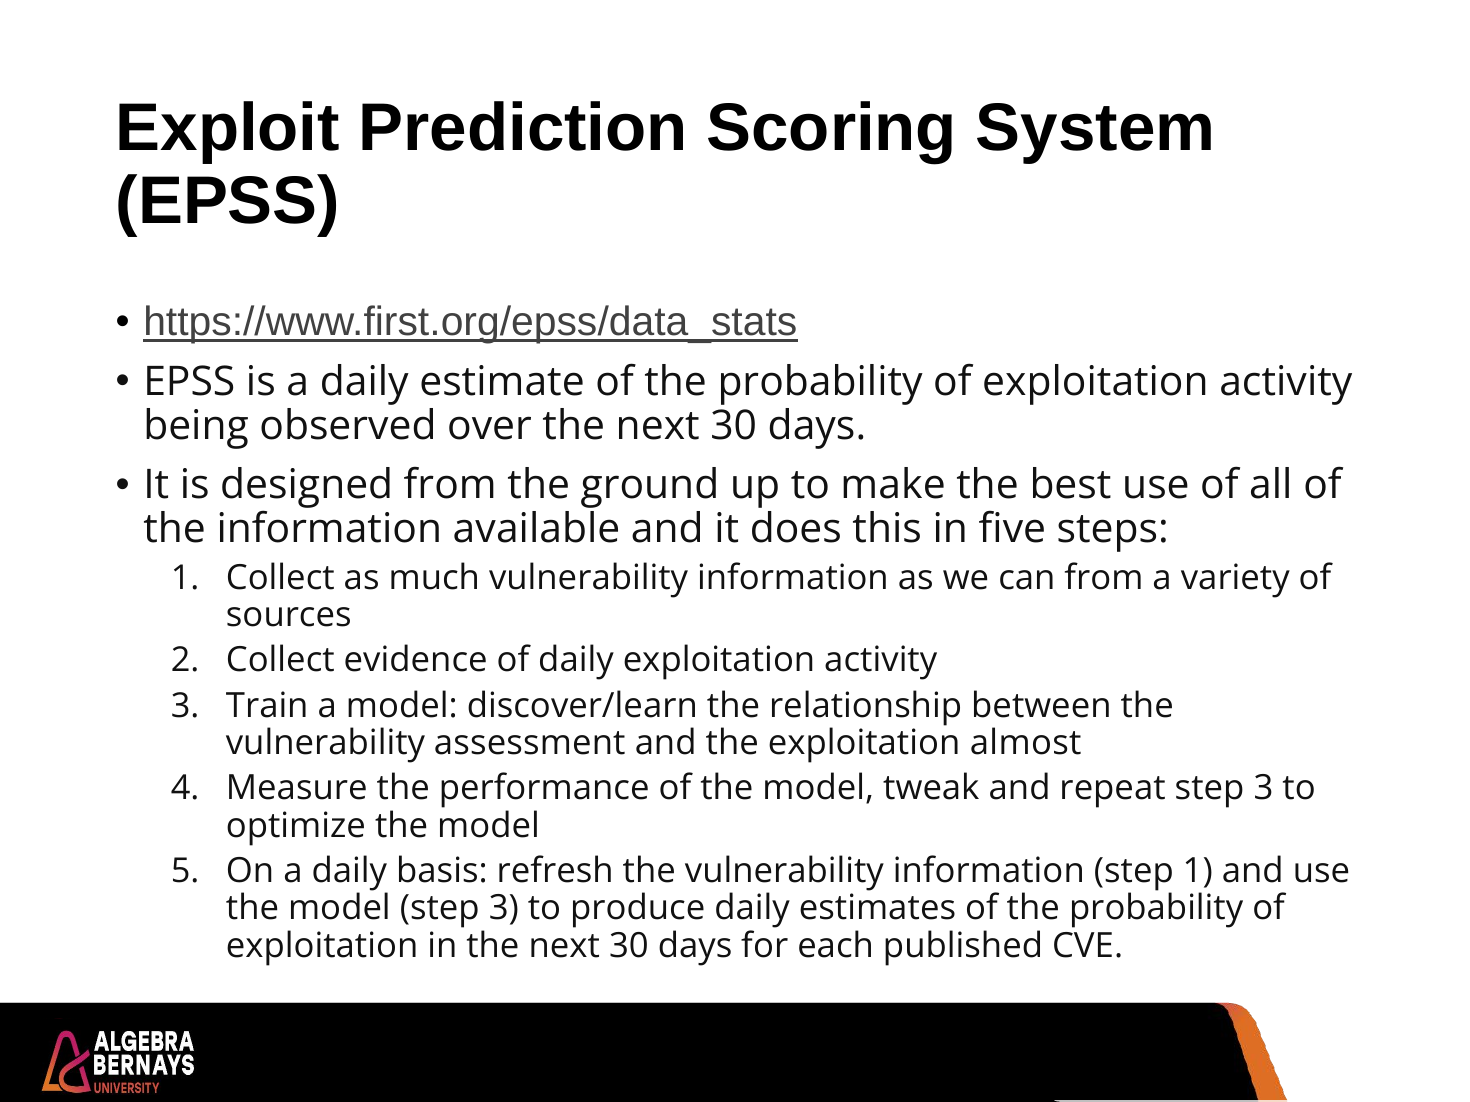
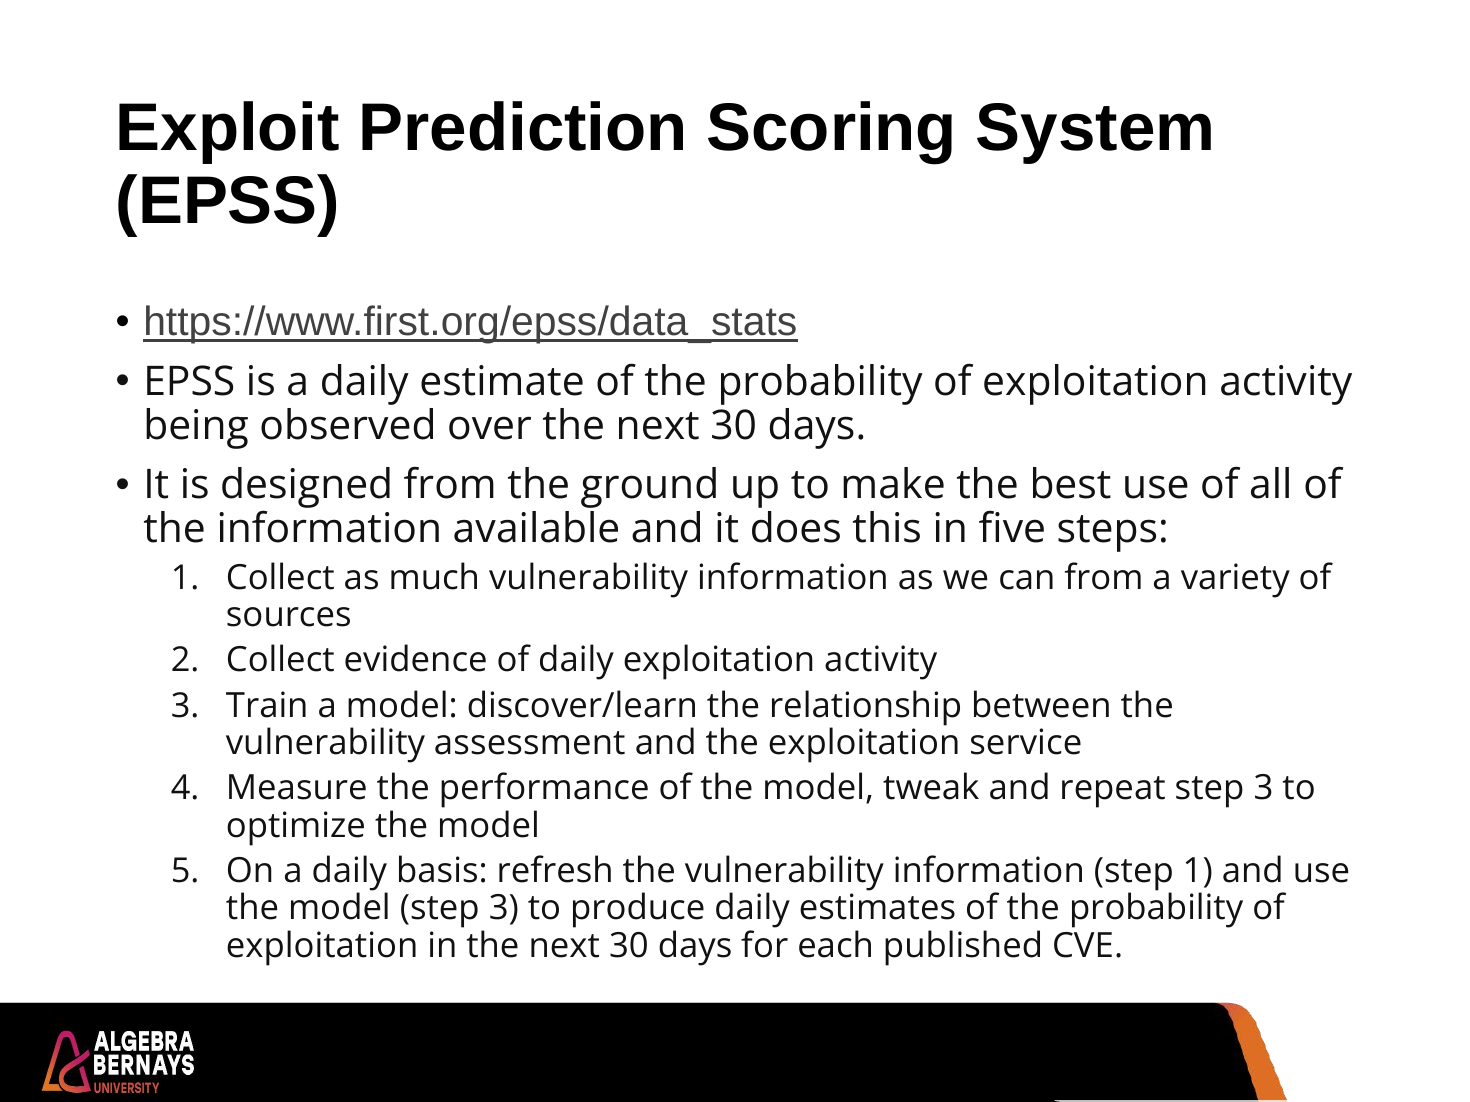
almost: almost -> service (1026, 743)
